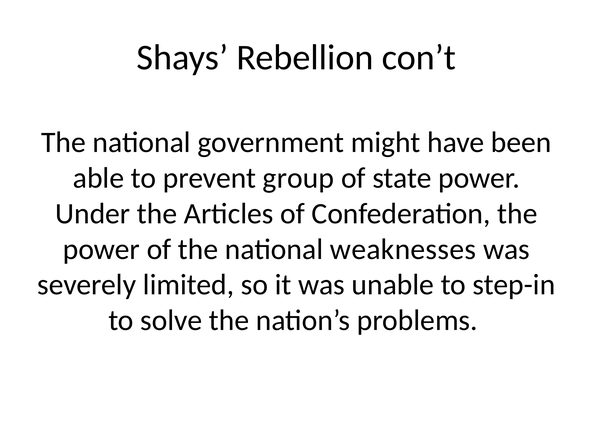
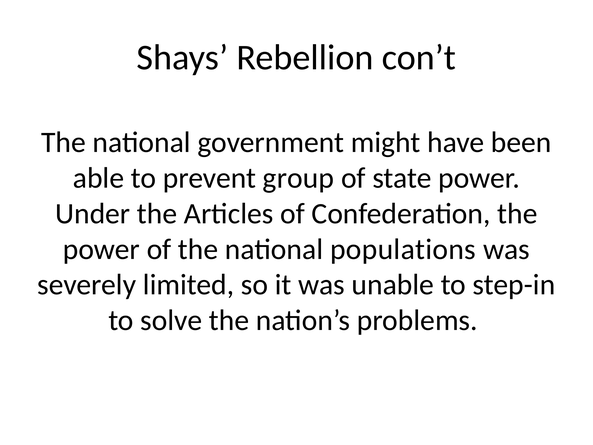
weaknesses: weaknesses -> populations (403, 249)
